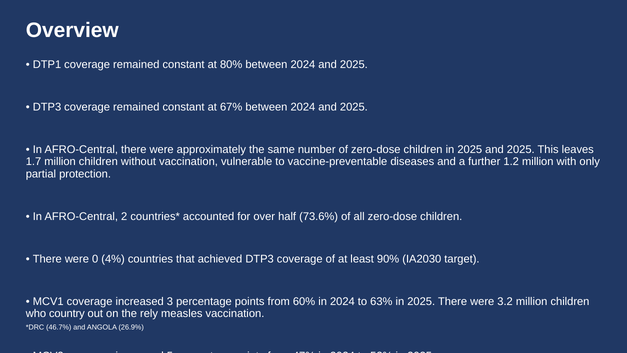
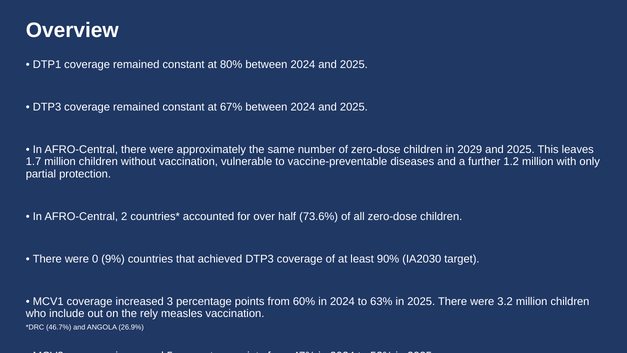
children in 2025: 2025 -> 2029 (470, 150)
4%: 4% -> 9% (113, 259)
country: country -> include (67, 313)
